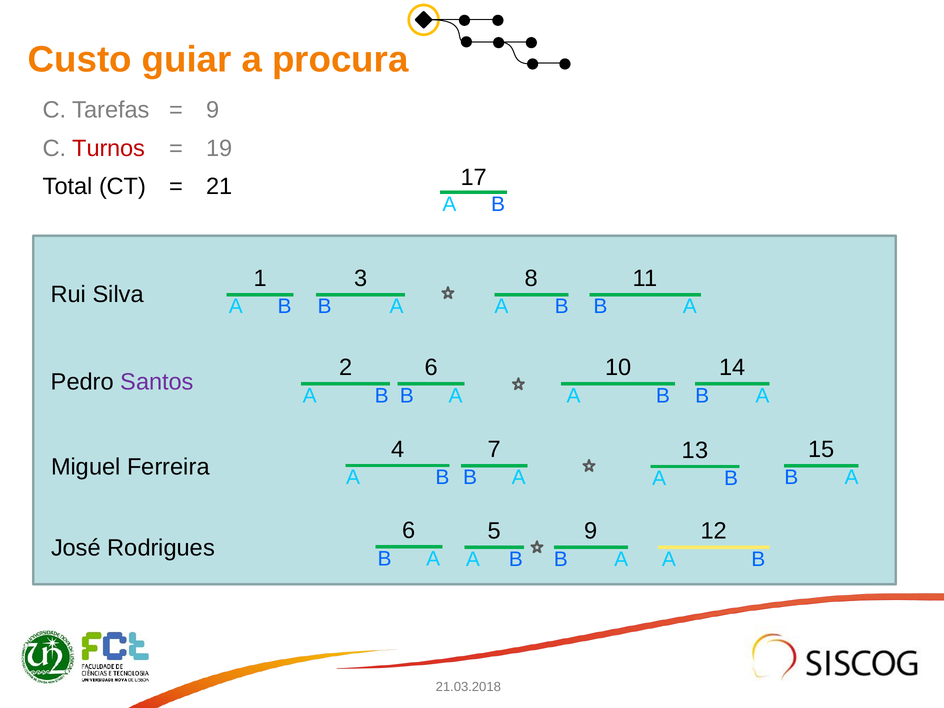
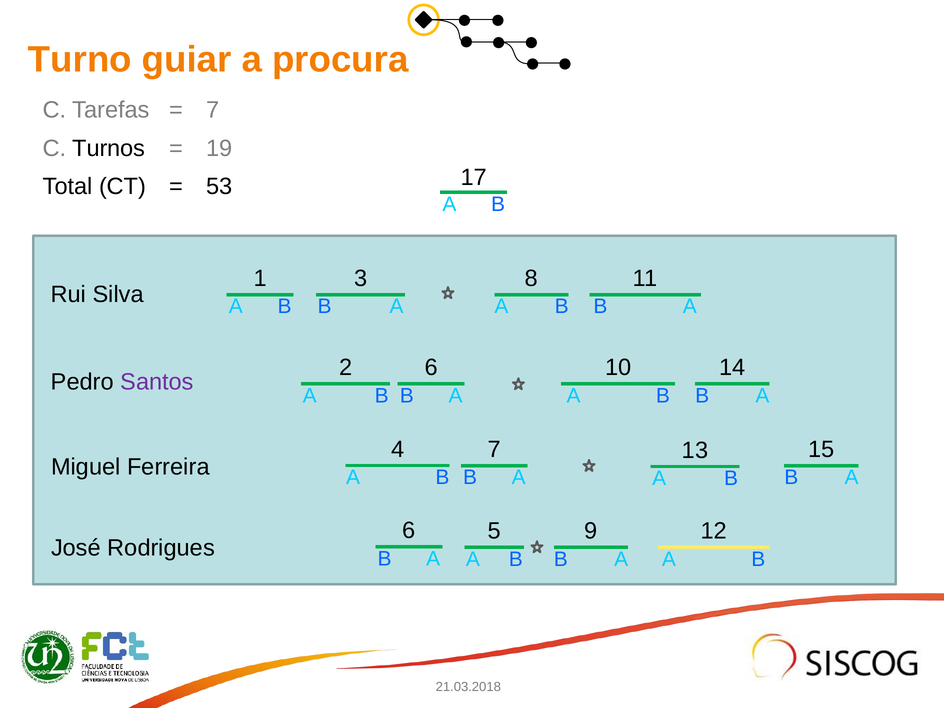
Custo: Custo -> Turno (80, 59)
9: 9 -> 7 (213, 110)
Turnos colour: red -> black (109, 148)
21: 21 -> 53 (219, 187)
